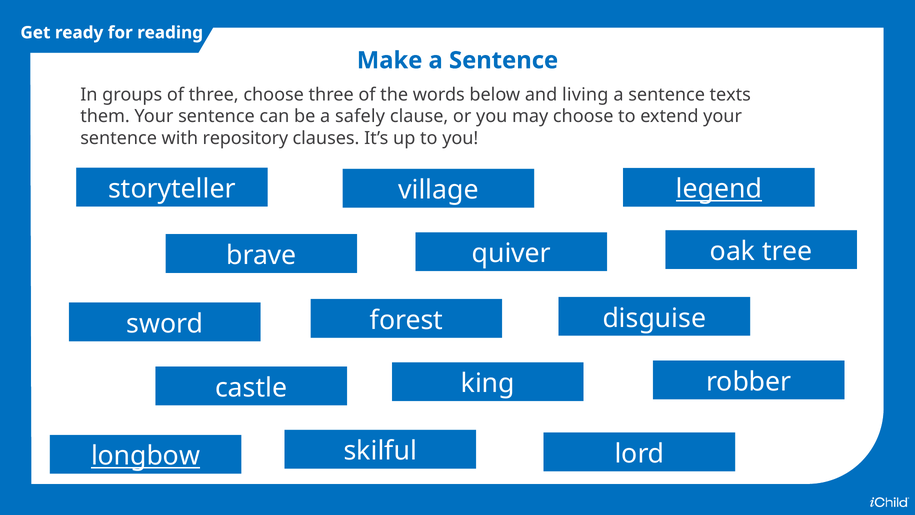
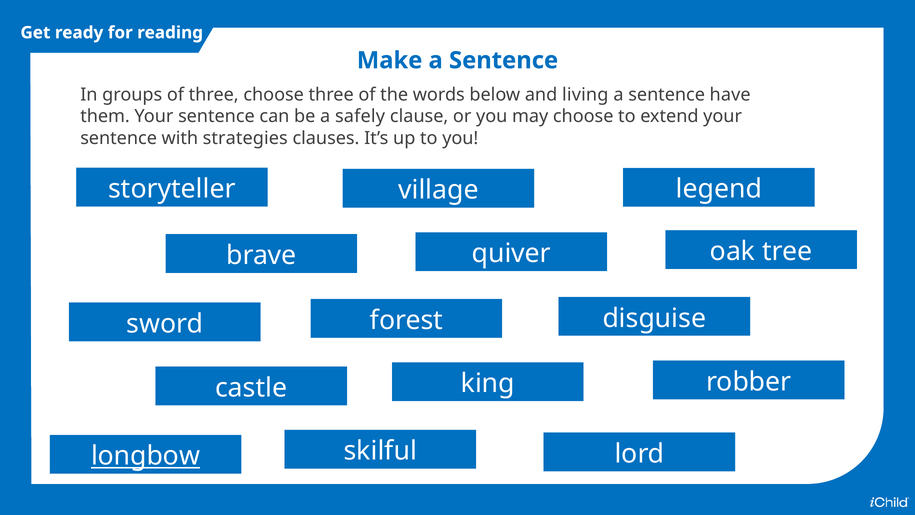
texts: texts -> have (730, 95)
repository: repository -> strategies (245, 138)
legend underline: present -> none (719, 189)
